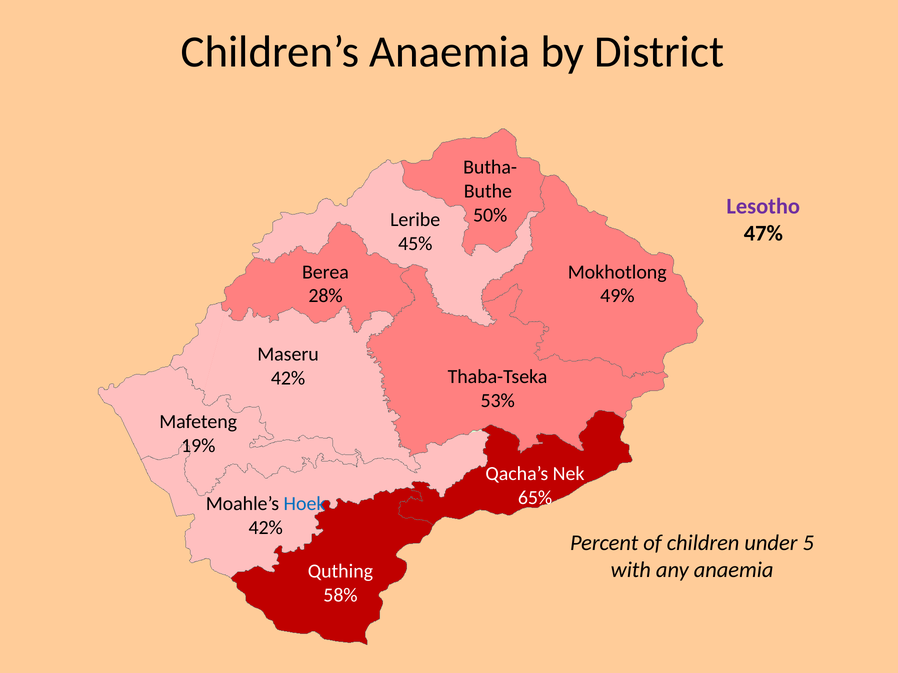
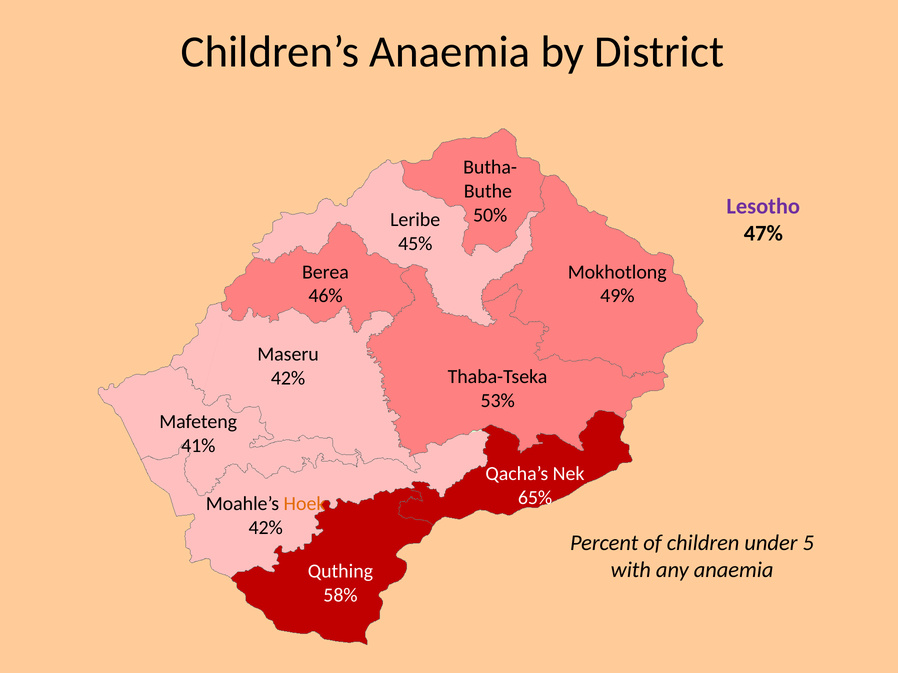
28%: 28% -> 46% (326, 296)
19%: 19% -> 41% (198, 446)
Hoek colour: blue -> orange (305, 504)
